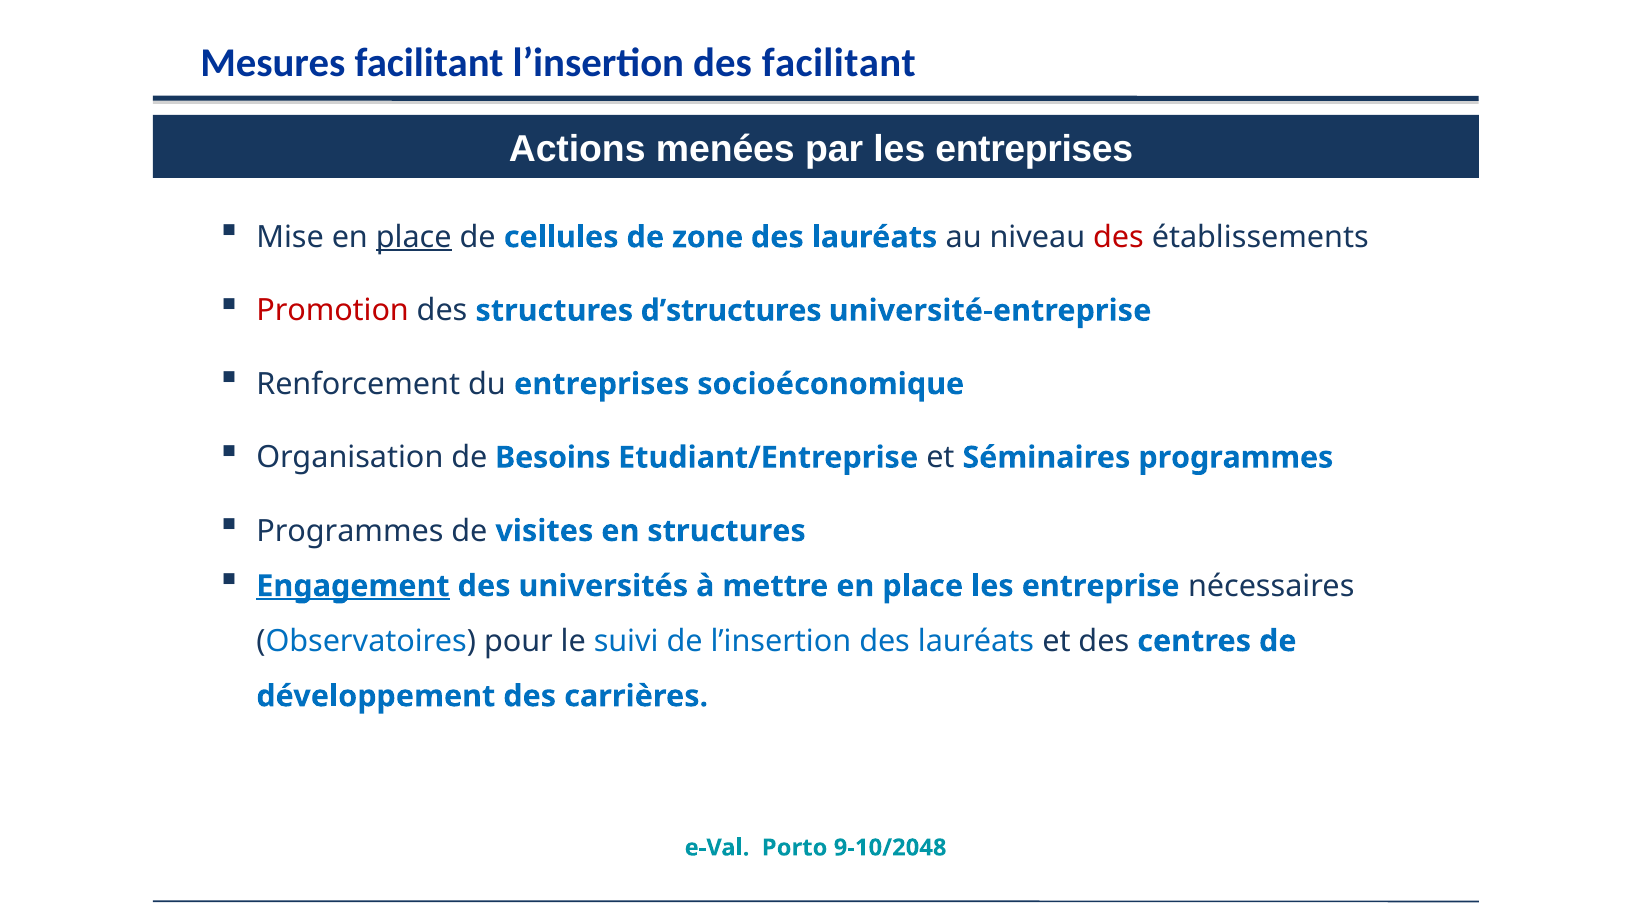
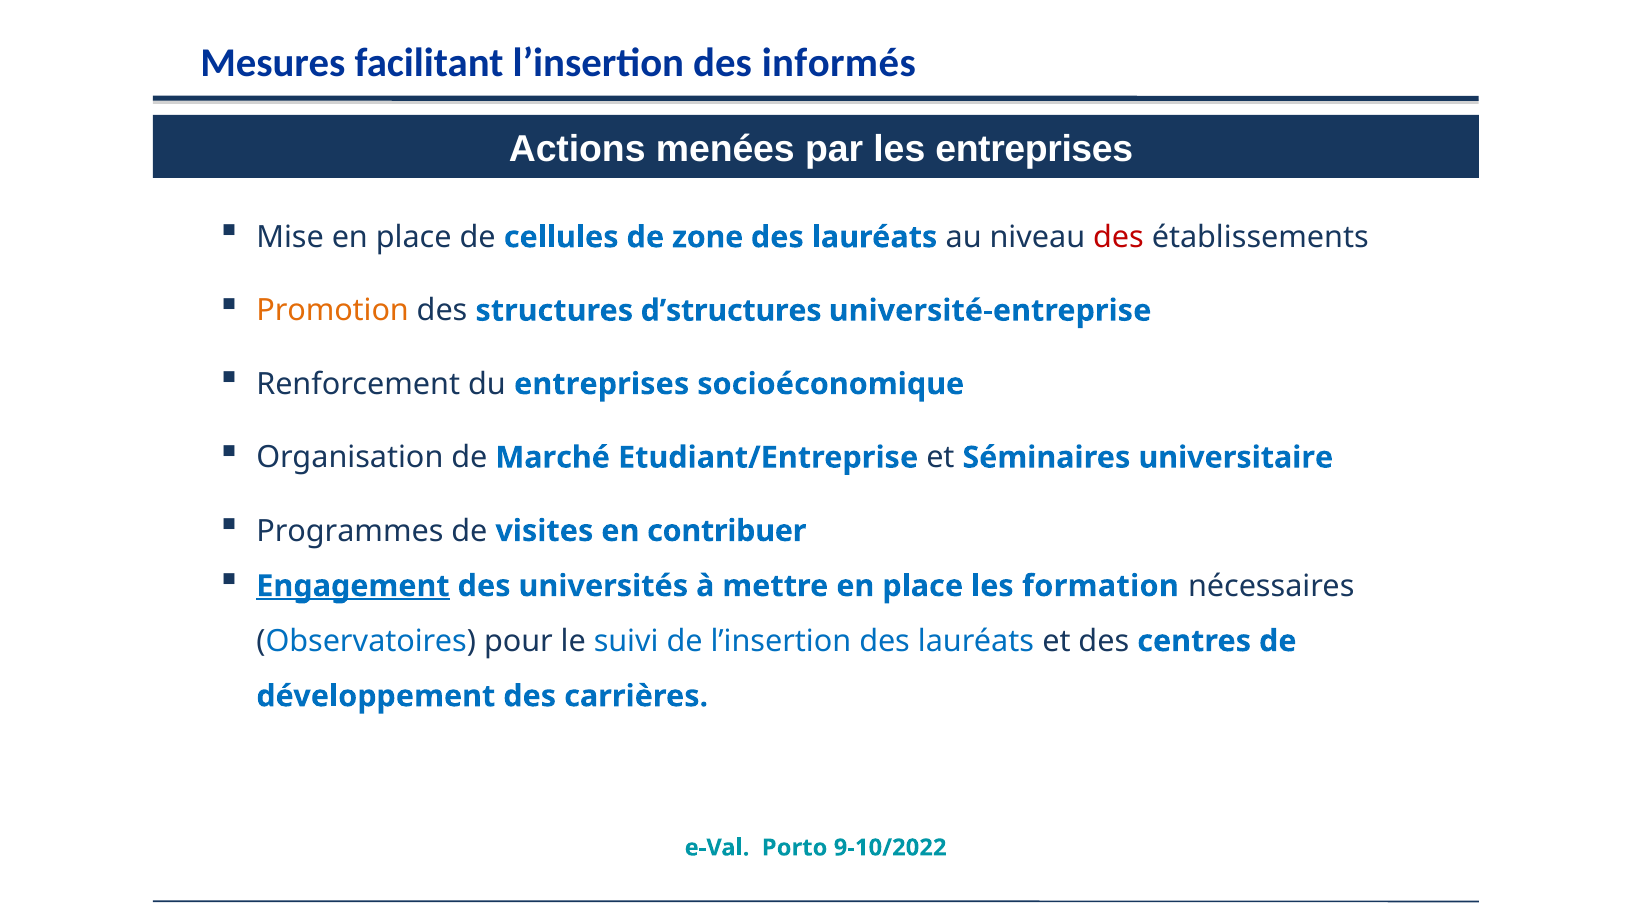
des facilitant: facilitant -> informés (839, 63)
place underline: present -> none (414, 237)
Promotion colour: red -> orange (333, 311)
Besoins: Besoins -> Marché (553, 458)
Séminaires programmes: programmes -> universitaire (1236, 458)
en structures: structures -> contribuer (727, 531)
entreprise: entreprise -> formation (1100, 586)
9-10/2048: 9-10/2048 -> 9-10/2022 (890, 848)
